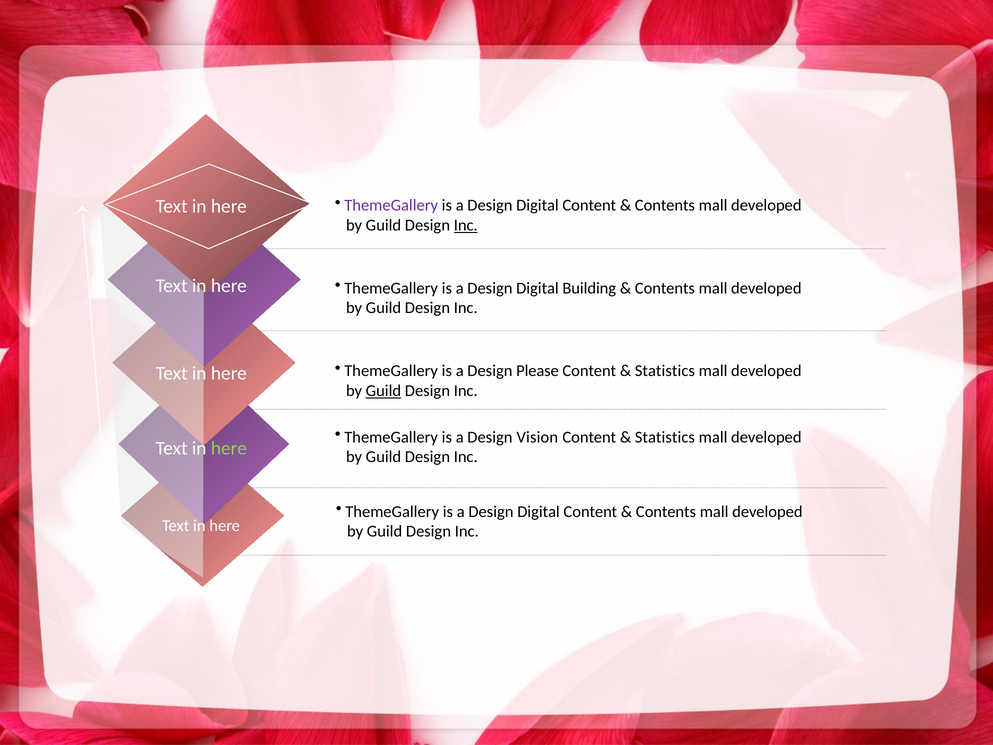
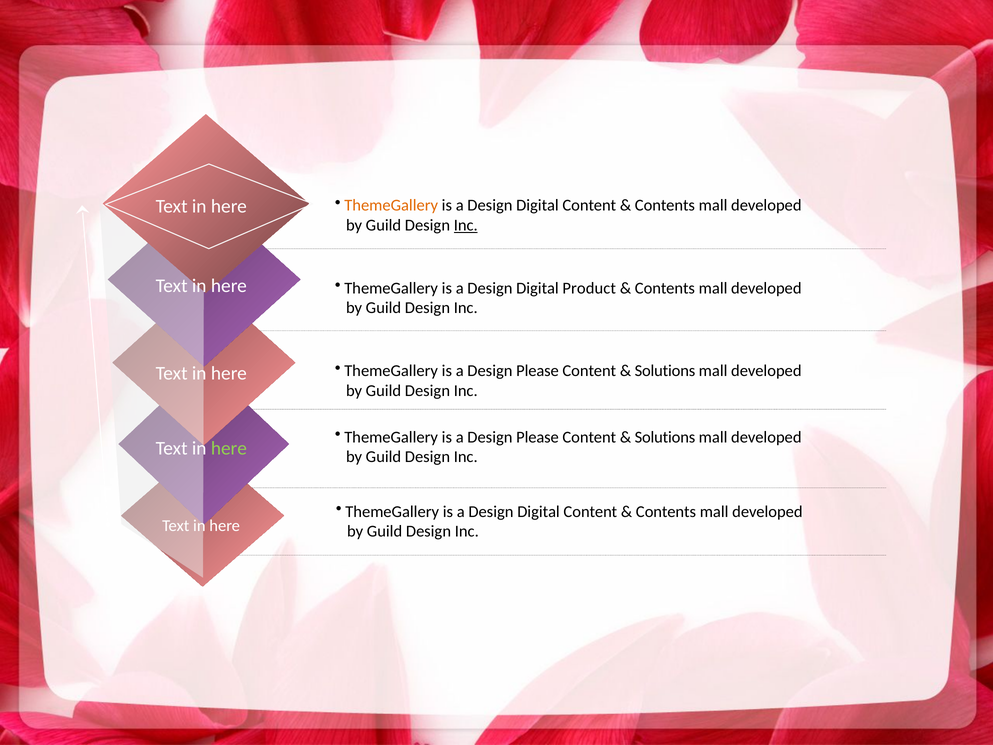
ThemeGallery colour: purple -> orange (391, 205)
Building: Building -> Product (589, 288)
Statistics: Statistics -> Solutions (665, 371)
Guild underline: present -> none (383, 391)
Vision: Vision -> Please (537, 437)
Statistics: Statistics -> Solutions (665, 437)
